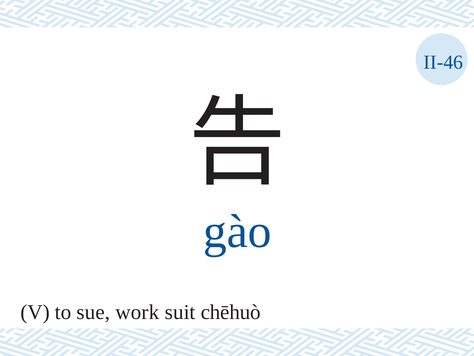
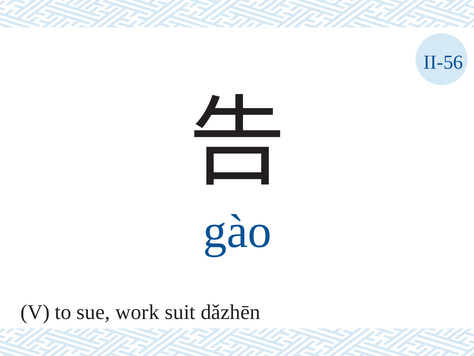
II-46: II-46 -> II-56 (443, 62)
chēhuò: chēhuò -> dǎzhēn (231, 312)
